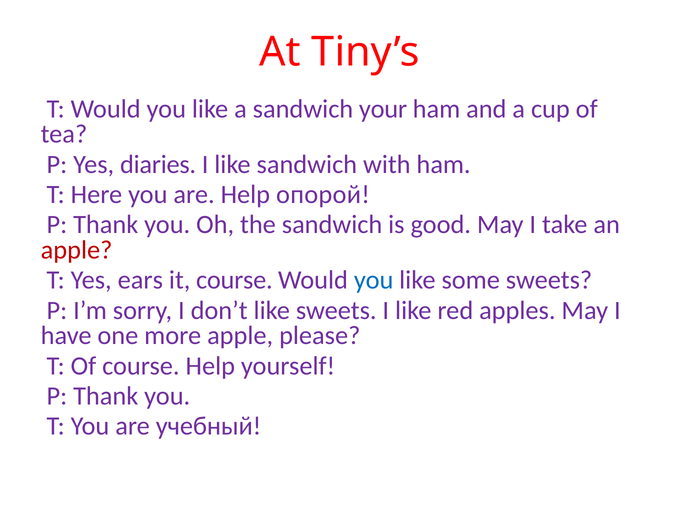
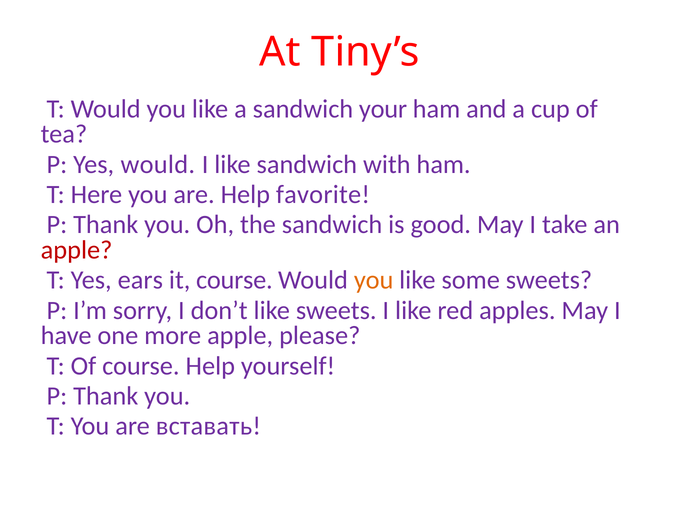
Yes diaries: diaries -> would (158, 164)
опорой: опорой -> favorite (323, 195)
you colour: blue -> orange (374, 280)
учебный: учебный -> вставать (208, 426)
